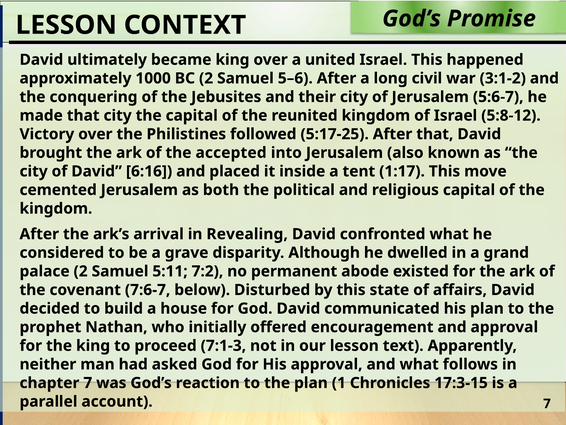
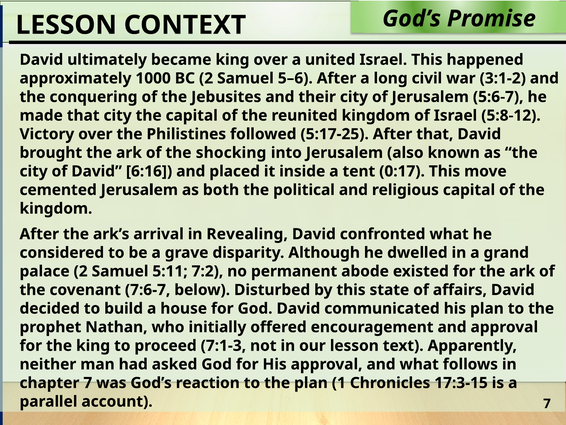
accepted: accepted -> shocking (231, 153)
1:17: 1:17 -> 0:17 (402, 171)
